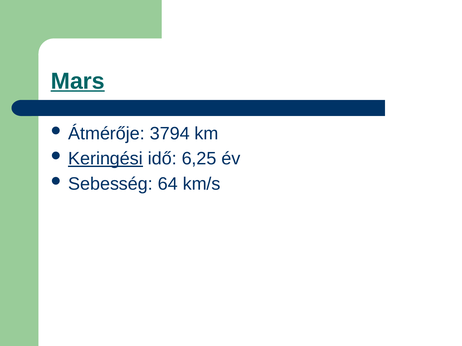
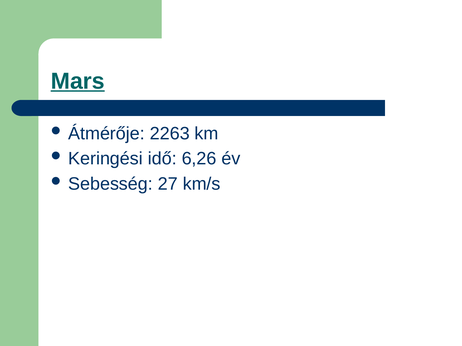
3794: 3794 -> 2263 (170, 134)
Keringési underline: present -> none (106, 159)
6,25: 6,25 -> 6,26 (199, 159)
64: 64 -> 27 (168, 184)
